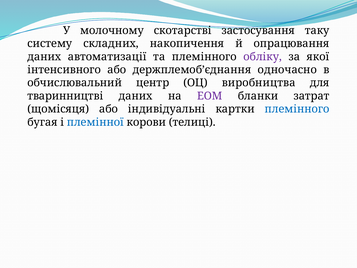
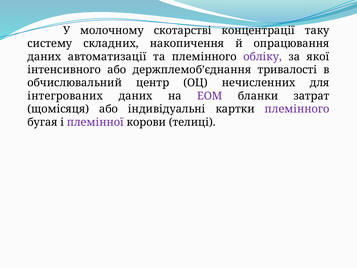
застосування: застосування -> концентрації (258, 30)
одночасно: одночасно -> тривалості (287, 70)
виробництва: виробництва -> нечисленних (259, 83)
тваринництві: тваринництві -> інтегрованих (65, 96)
племінного colour: blue -> purple (297, 109)
племінної colour: blue -> purple (95, 122)
